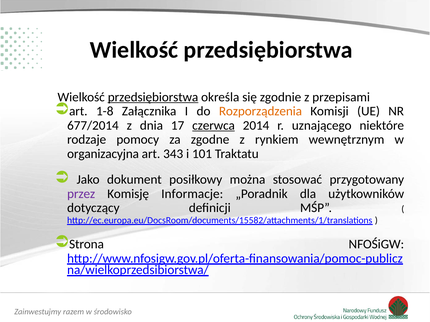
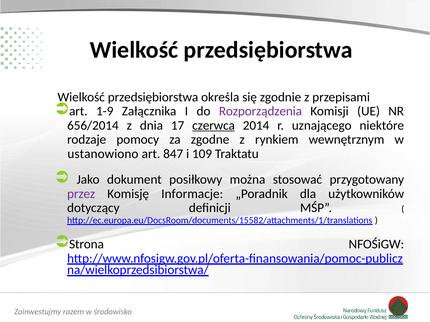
przedsiębiorstwa underline: present -> none (153, 97)
1-8: 1-8 -> 1-9 (105, 111)
Rozporządzenia colour: orange -> purple (260, 111)
677/2014: 677/2014 -> 656/2014 (93, 126)
organizacyjna: organizacyjna -> ustanowiono (103, 154)
343: 343 -> 847 (173, 154)
101: 101 -> 109 (202, 154)
